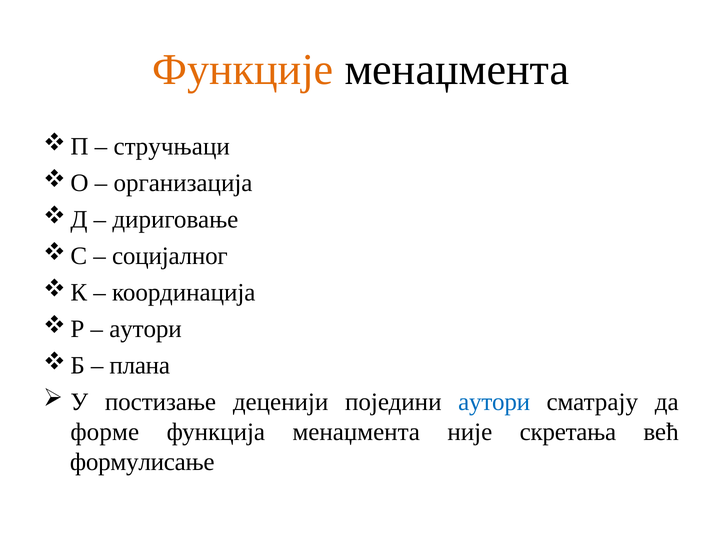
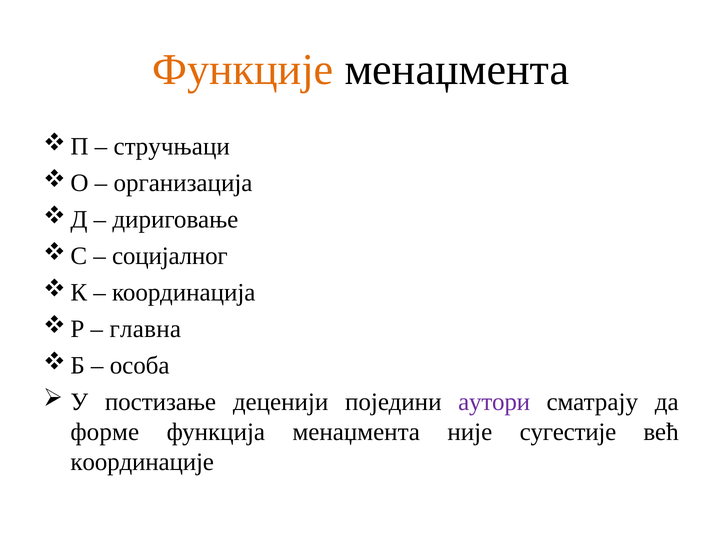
аутори: аутори -> главна (145, 329)
плана: плана -> особа (140, 366)
аутори colour: blue -> purple (494, 402)
скретања: скретања -> сугестије (568, 432)
формулисање: формулисање -> координације (142, 462)
